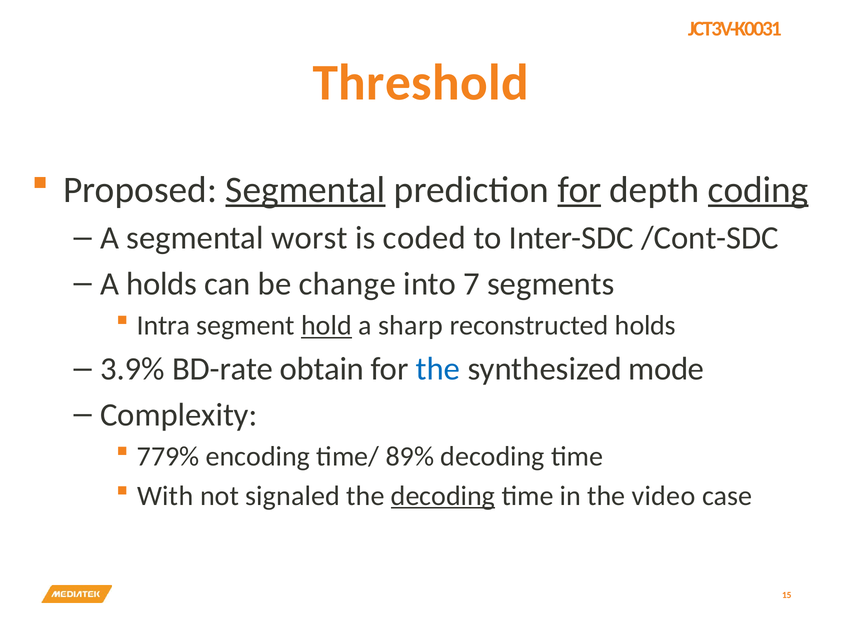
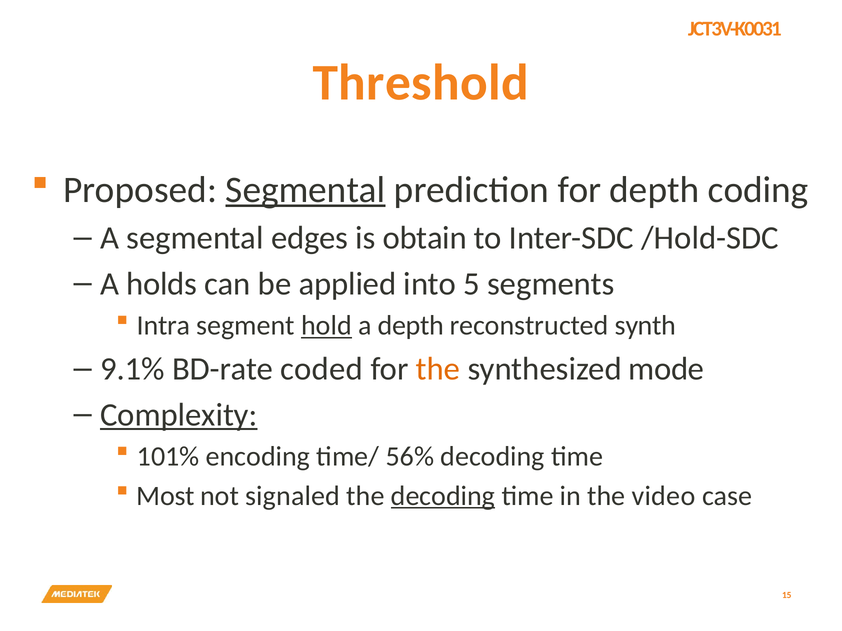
for underline: present -> none (579, 190)
coding underline: present -> none (758, 190)
worst: worst -> edges (310, 238)
coded: coded -> obtain (425, 238)
/Cont-SDC: /Cont-SDC -> /Hold-SDC (710, 238)
change: change -> applied (347, 284)
7: 7 -> 5 (471, 284)
a sharp: sharp -> depth (411, 326)
reconstructed holds: holds -> synth (646, 326)
3.9%: 3.9% -> 9.1% (132, 369)
obtain: obtain -> coded (322, 369)
the colour: blue -> orange (438, 369)
Complexity underline: none -> present (179, 415)
779%: 779% -> 101% (168, 457)
89%: 89% -> 56% (410, 457)
With: With -> Most (165, 496)
